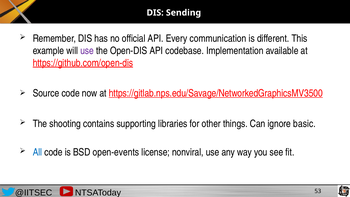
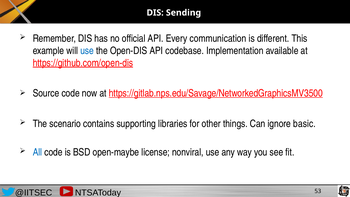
use colour: purple -> blue (87, 51)
shooting: shooting -> scenario (65, 124)
open-events: open-events -> open-maybe (116, 152)
